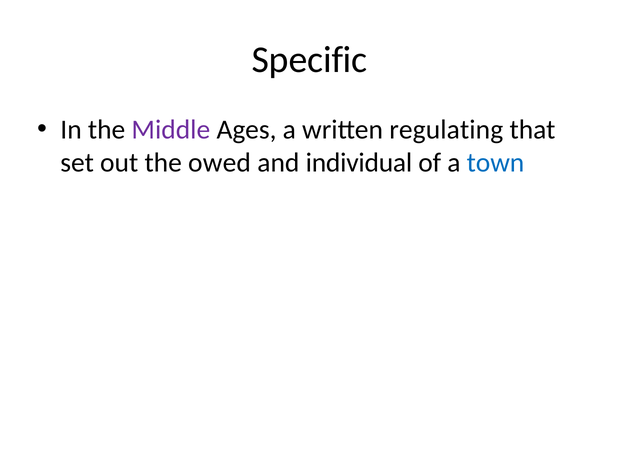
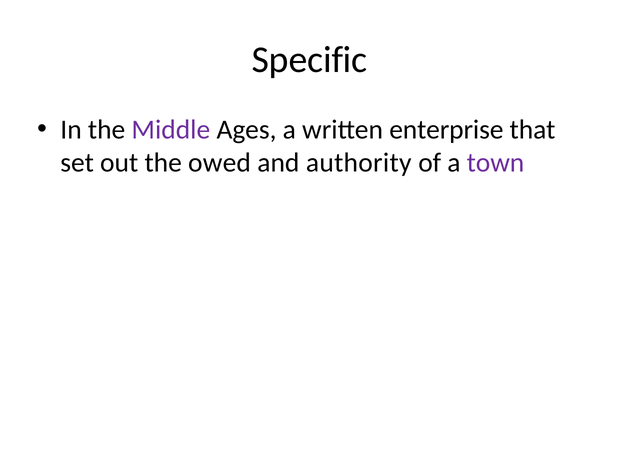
regulating: regulating -> enterprise (446, 130)
individual: individual -> authority (359, 163)
town colour: blue -> purple (495, 163)
